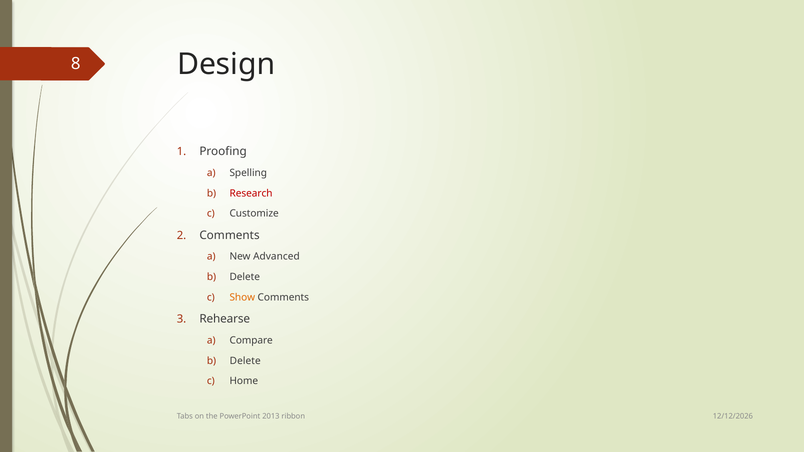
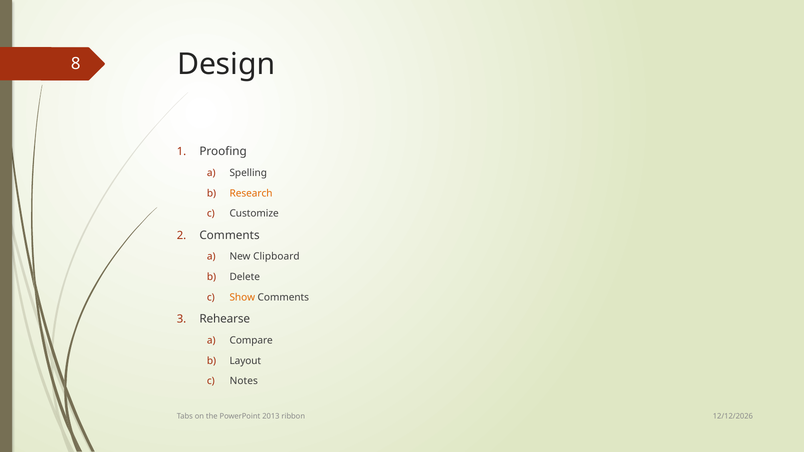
Research colour: red -> orange (251, 193)
Advanced: Advanced -> Clipboard (276, 257)
Delete: Delete -> Layout (245, 361)
Home: Home -> Notes (244, 381)
